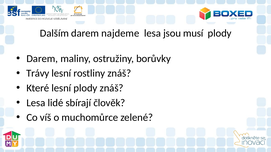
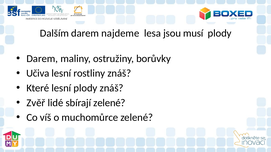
Trávy: Trávy -> Učiva (38, 74)
Lesa: Lesa -> Zvěř (36, 103)
sbírají člověk: člověk -> zelené (109, 103)
